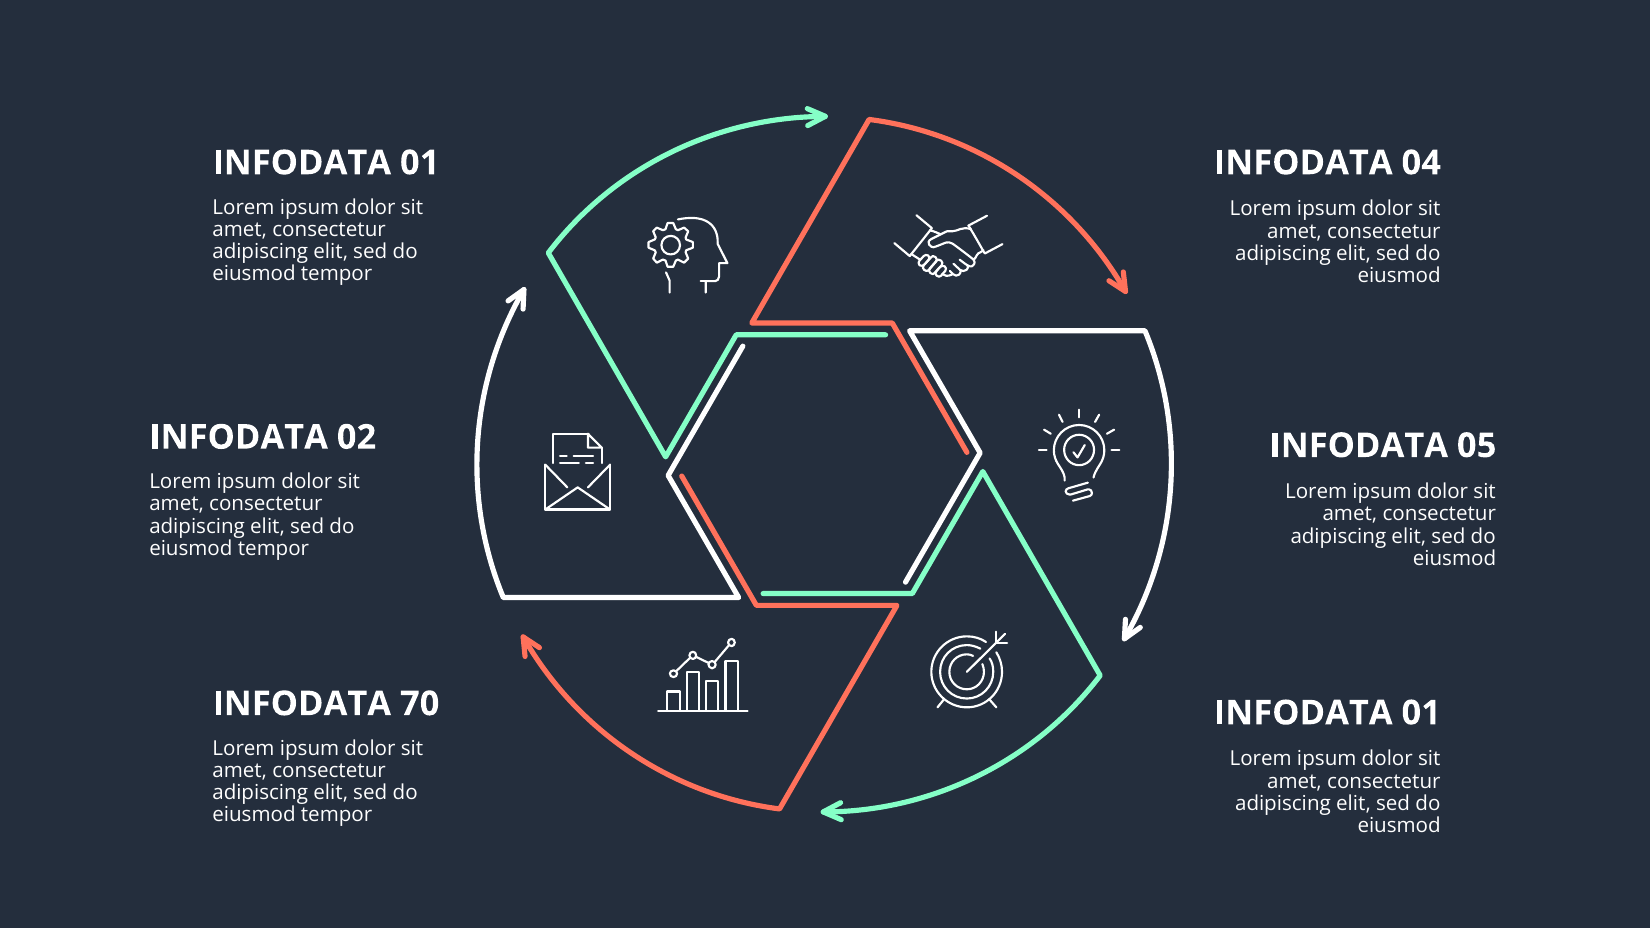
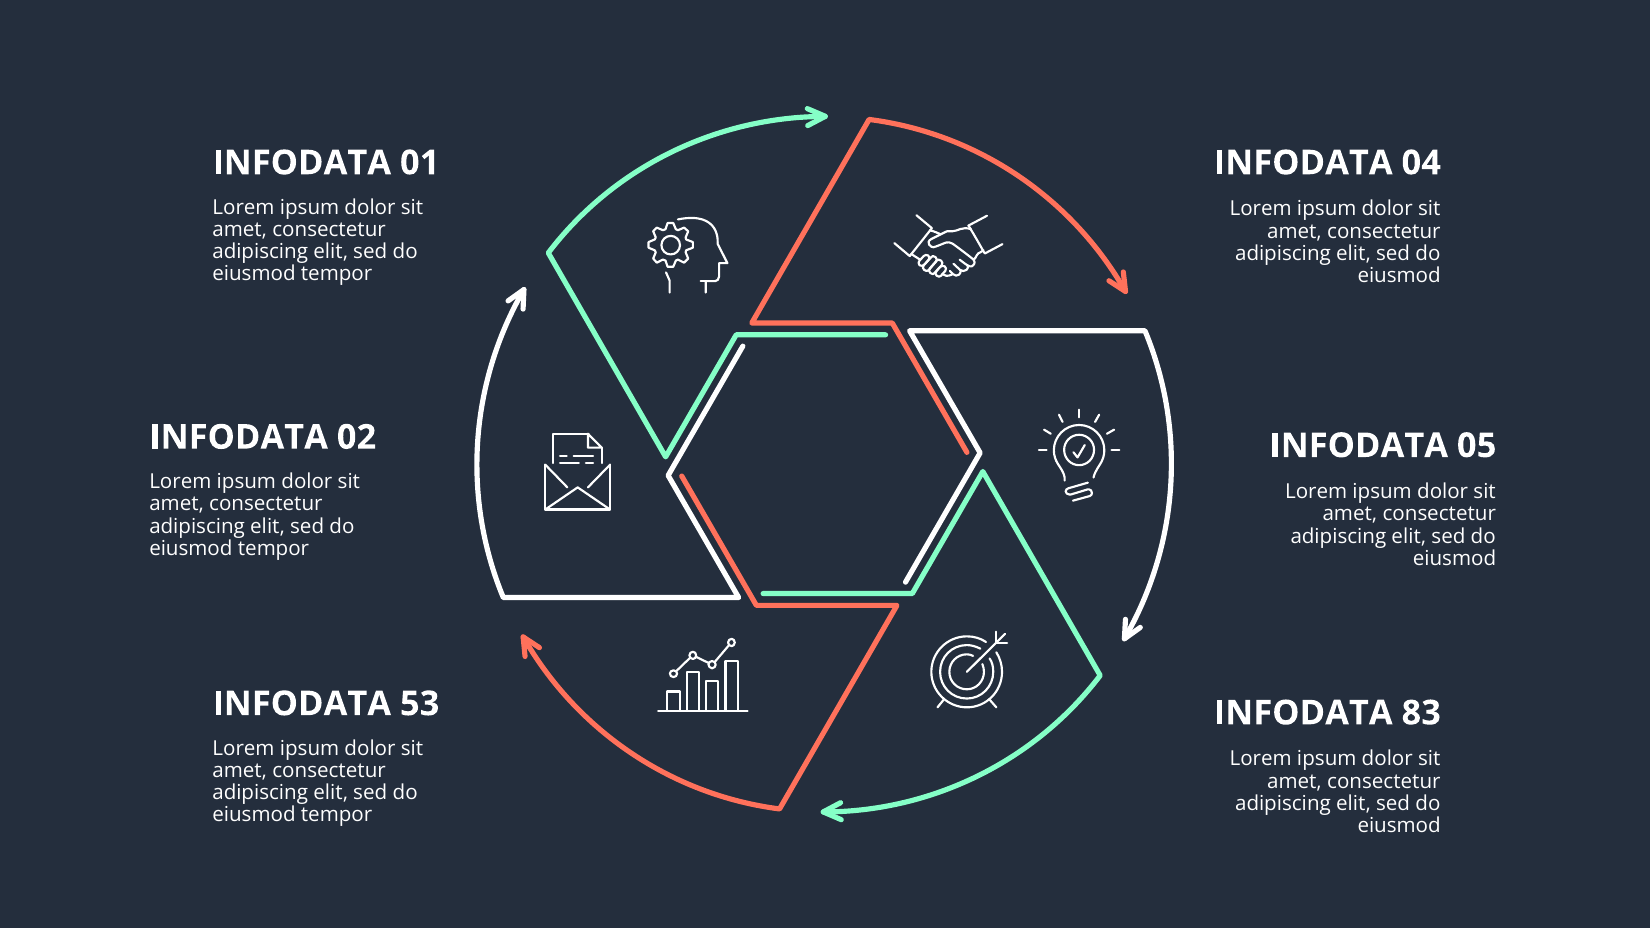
70: 70 -> 53 (420, 704)
01: 01 -> 83 (1421, 713)
